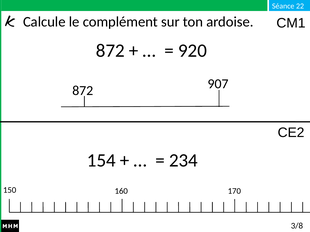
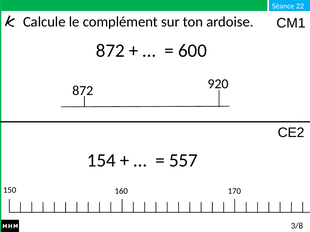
920: 920 -> 600 (192, 51)
907: 907 -> 920 (218, 84)
234: 234 -> 557 (183, 161)
